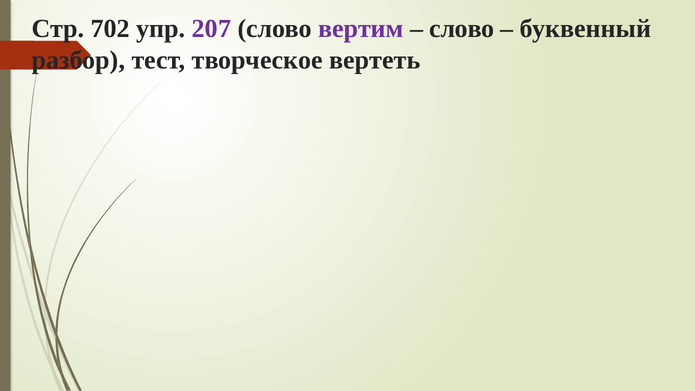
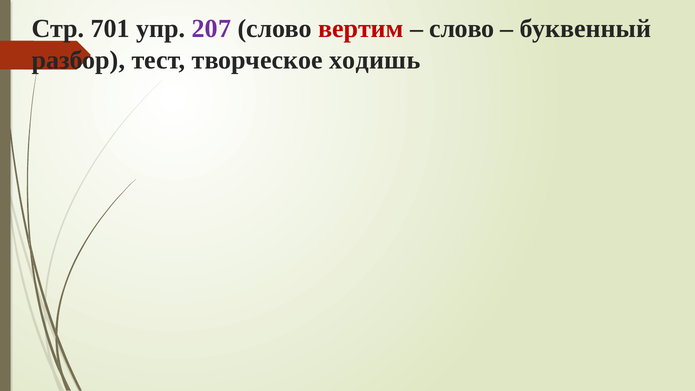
702: 702 -> 701 (110, 29)
вертим colour: purple -> red (361, 29)
вертеть: вертеть -> ходишь (375, 60)
